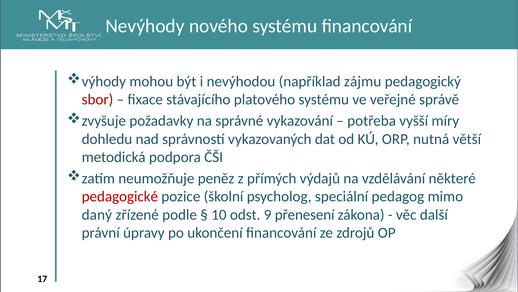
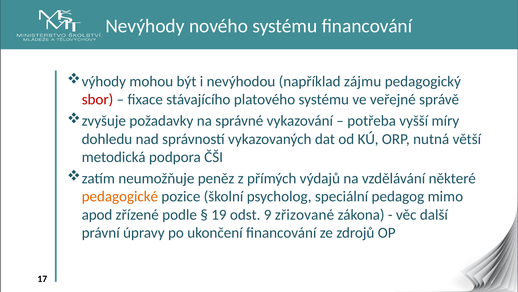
pedagogické colour: red -> orange (120, 196)
daný: daný -> apod (97, 214)
10: 10 -> 19 (219, 214)
přenesení: přenesení -> zřizované (304, 214)
